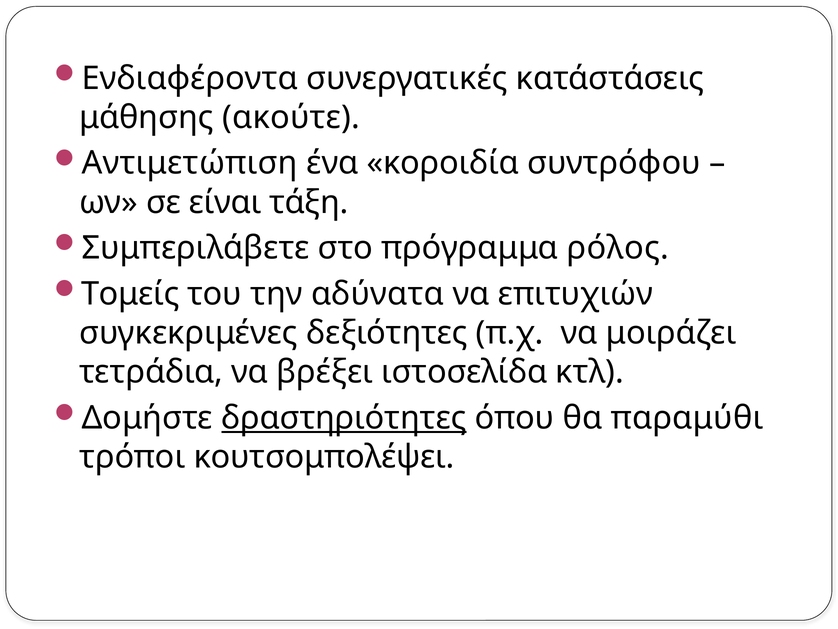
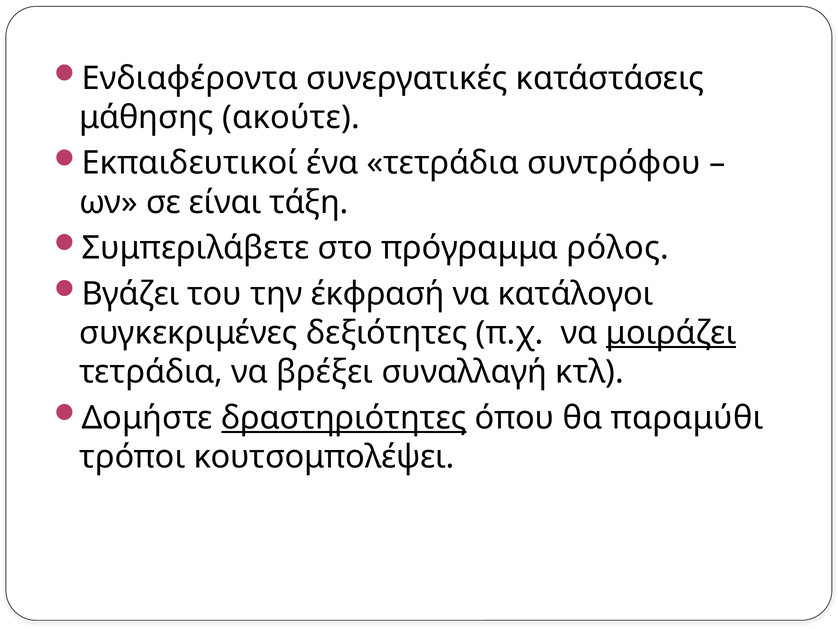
Αντιμετώπιση: Αντιμετώπιση -> Εκπαιδευτικοί (190, 163)
ένα κοροιδία: κοροιδία -> τετράδια (443, 163)
Τομείς: Τομείς -> Βγάζει (131, 294)
αδύνατα: αδύνατα -> έκφρασή (378, 294)
επιτυχιών: επιτυχιών -> κατάλογοι (576, 294)
μοιράζει underline: none -> present (671, 333)
ιστοσελίδα: ιστοσελίδα -> συναλλαγή (464, 372)
